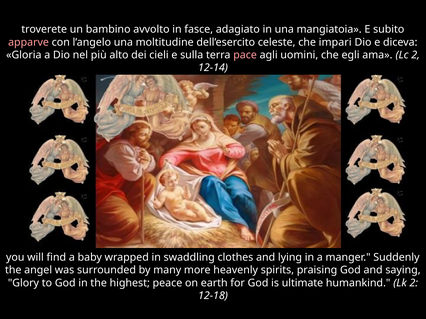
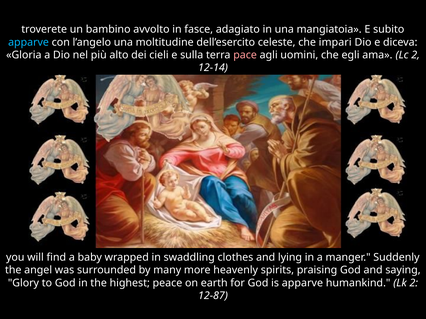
apparve colour: pink -> light blue (29, 42)
is ultimate: ultimate -> apparve (302, 283)
12-18: 12-18 -> 12-87 (213, 296)
